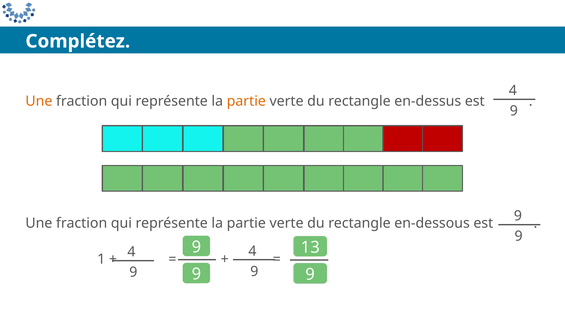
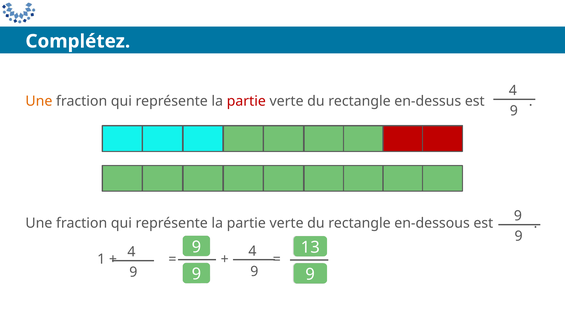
partie colour: orange -> red (246, 101)
